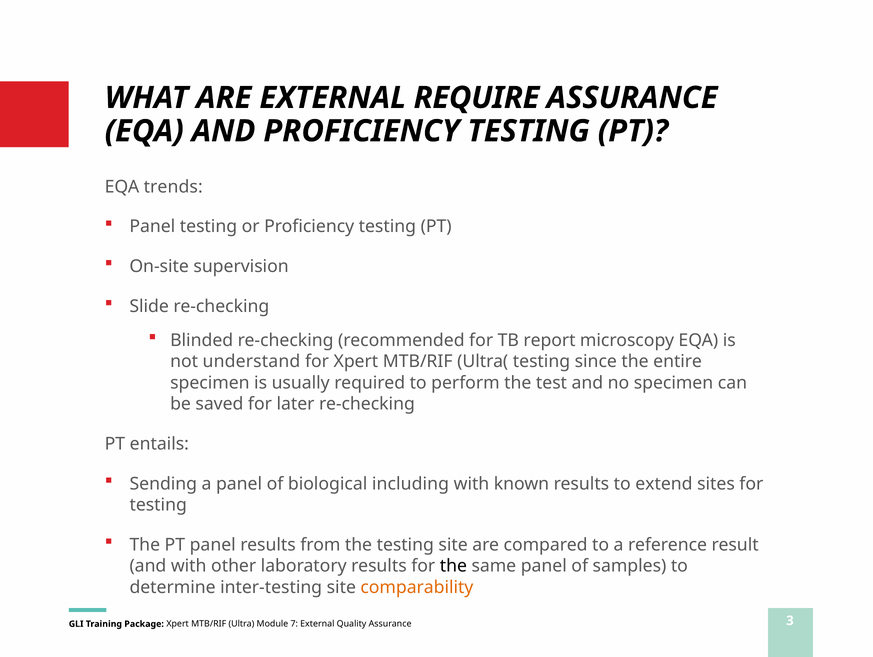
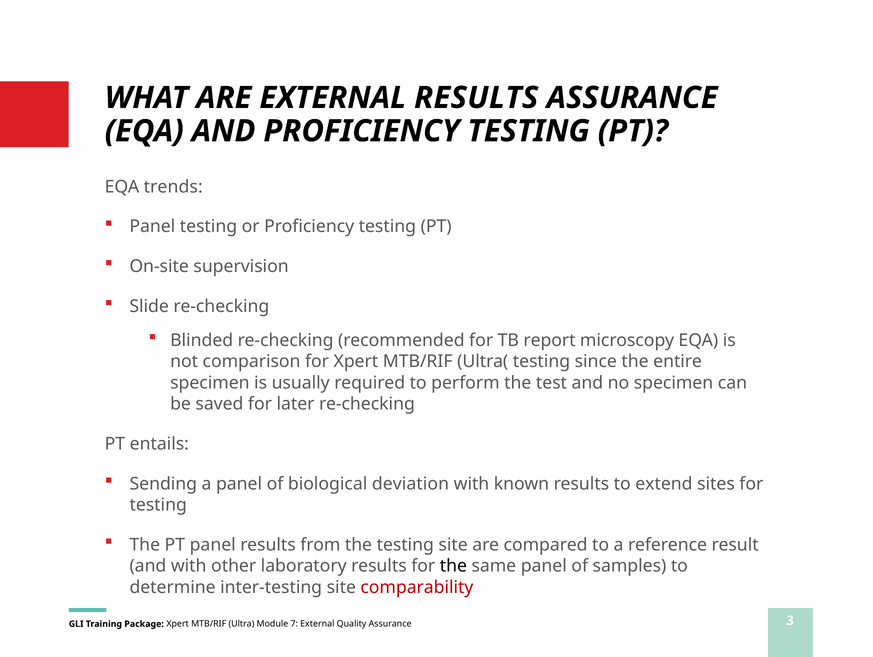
EXTERNAL REQUIRE: REQUIRE -> RESULTS (476, 98)
understand: understand -> comparison (252, 362)
including: including -> deviation (410, 484)
comparability colour: orange -> red (417, 587)
